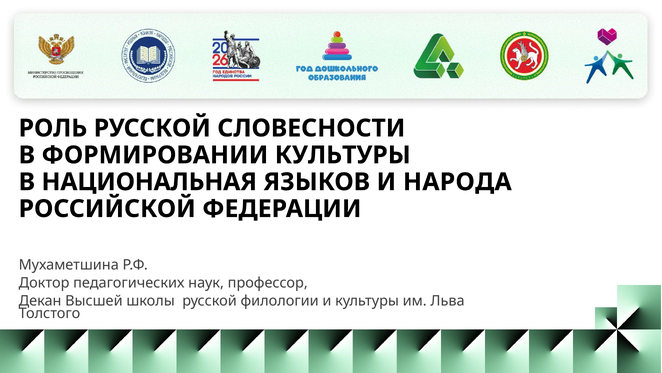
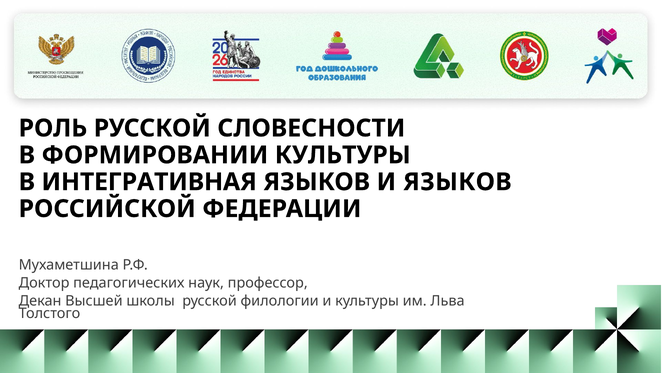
НАЦИОНАЛЬНАЯ: НАЦИОНАЛЬНАЯ -> ИНТЕГРАТИВНАЯ (149, 182)
И НАРОДА: НАРОДА -> ЯЗЫКОВ (457, 182)
